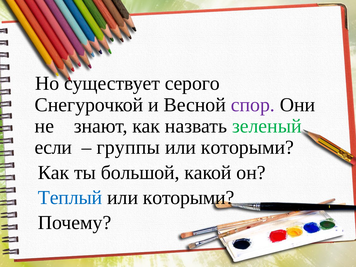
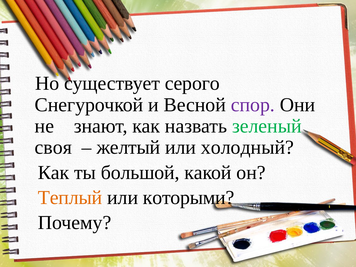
если: если -> своя (53, 147)
группы: группы -> желтый (128, 147)
которыми: которыми -> холодный (247, 147)
Теплый colour: blue -> orange (70, 198)
